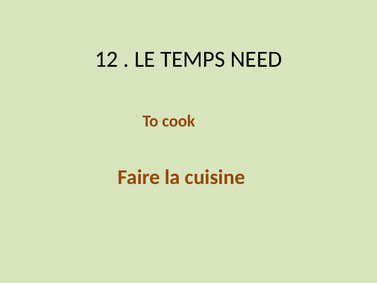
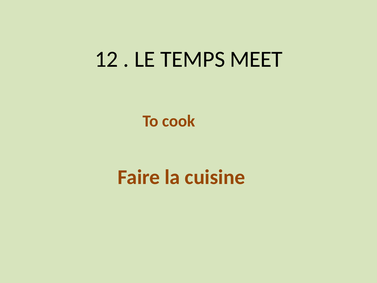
NEED: NEED -> MEET (256, 59)
